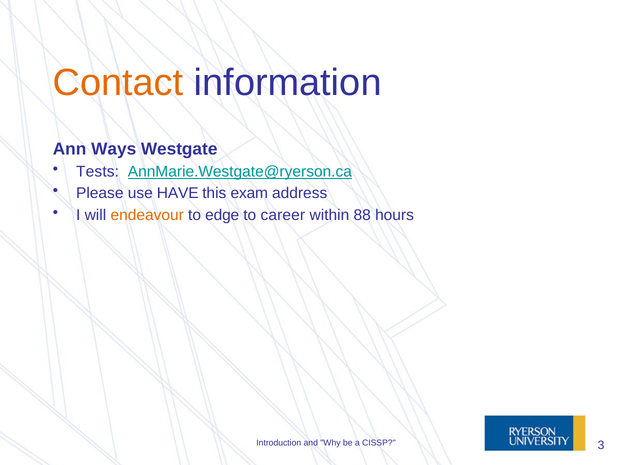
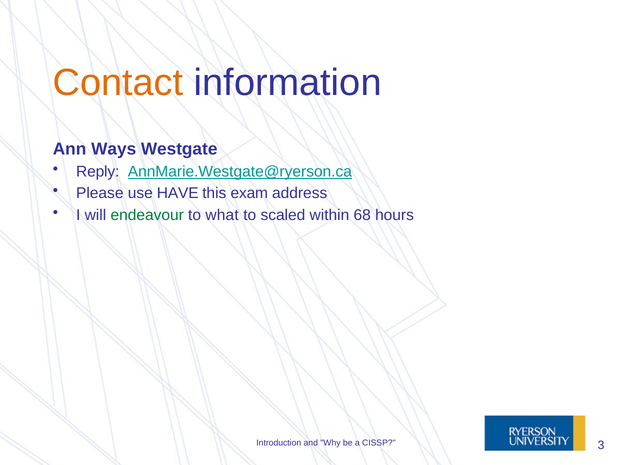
Tests: Tests -> Reply (98, 172)
endeavour colour: orange -> green (147, 215)
edge: edge -> what (222, 215)
career: career -> scaled (283, 215)
88: 88 -> 68 (362, 215)
